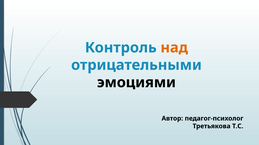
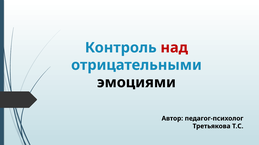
над colour: orange -> red (174, 48)
